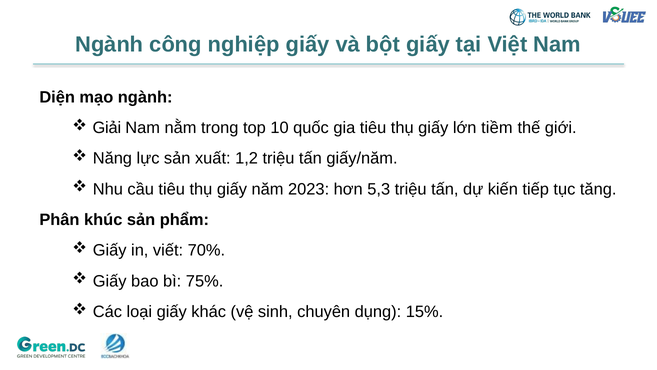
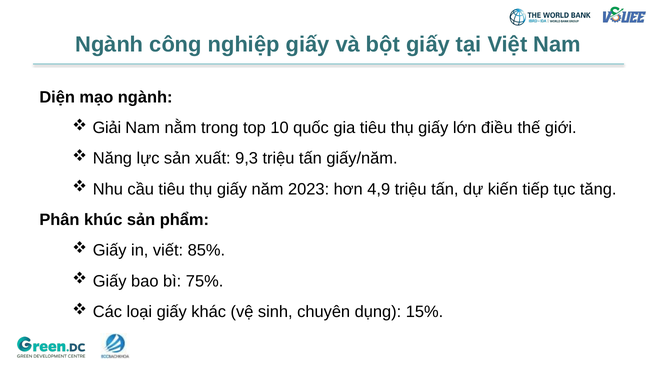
tiềm: tiềm -> điều (497, 128)
1,2: 1,2 -> 9,3 (247, 158)
5,3: 5,3 -> 4,9 (379, 189)
70%: 70% -> 85% (206, 250)
